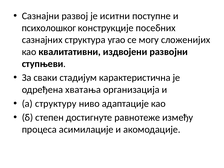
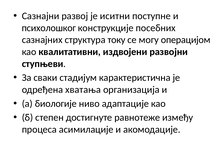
угао: угао -> току (116, 40)
сложенијих: сложенијих -> операцијом (186, 40)
структуру: структуру -> биологије (56, 104)
